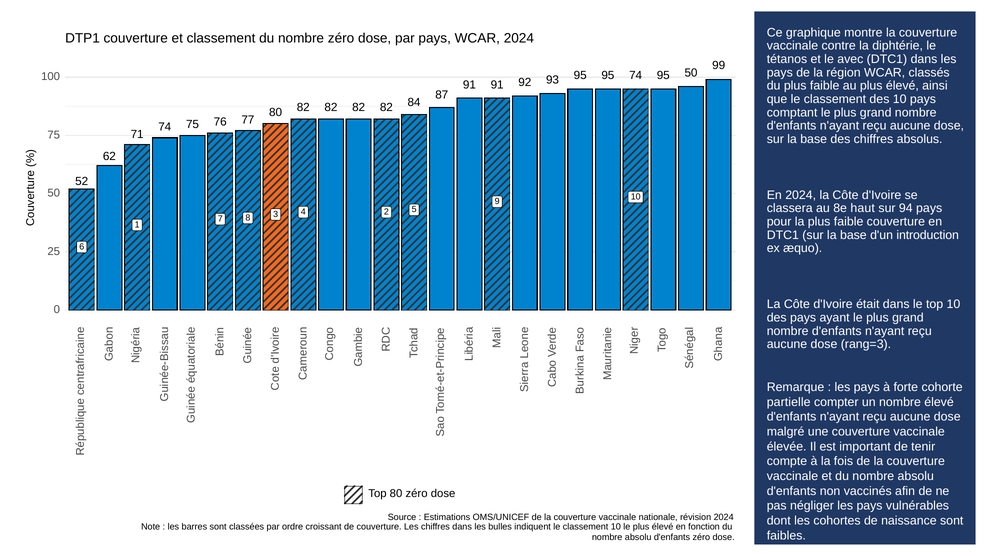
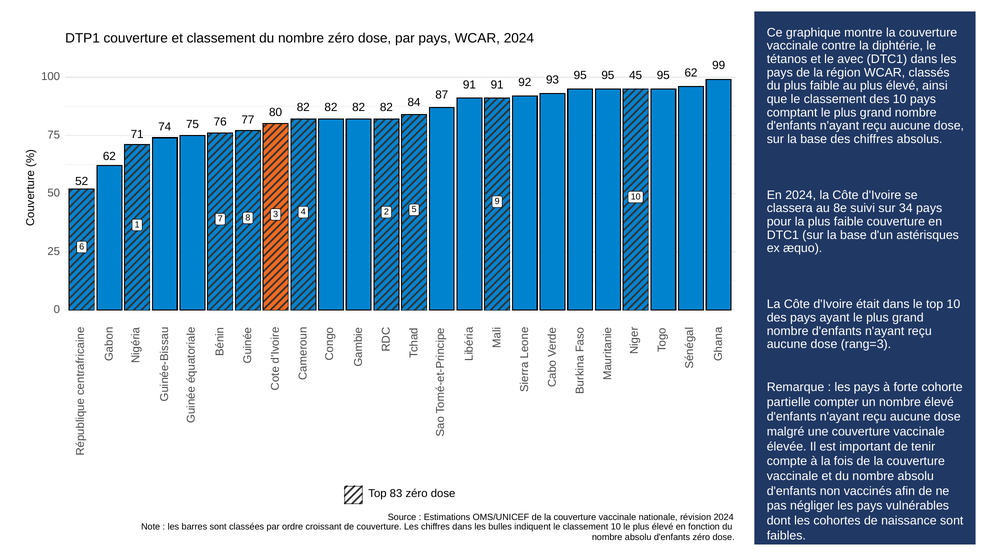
95 50: 50 -> 62 (691, 73)
93 74: 74 -> 45 (636, 75)
haut: haut -> suivi (863, 208)
94: 94 -> 34 (906, 208)
introduction: introduction -> astérisques (928, 235)
Top 80: 80 -> 83 (396, 493)
